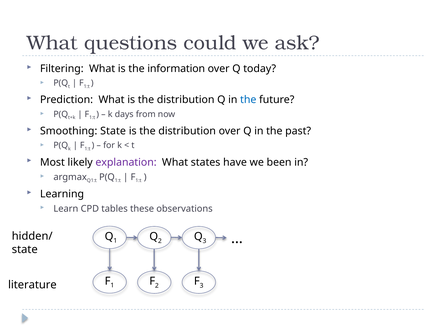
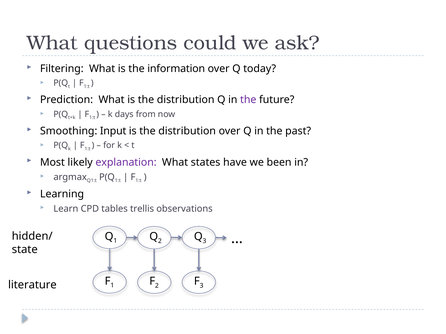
the colour: blue -> purple (248, 100)
Smoothing State: State -> Input (113, 131)
these: these -> trellis (142, 209)
